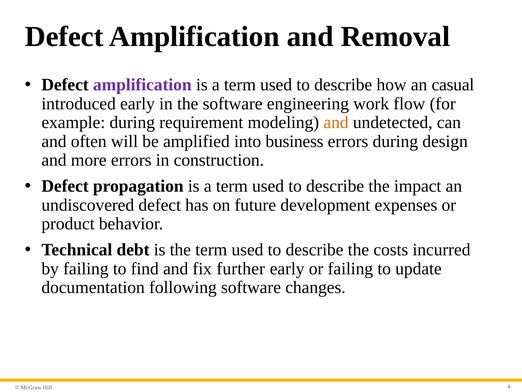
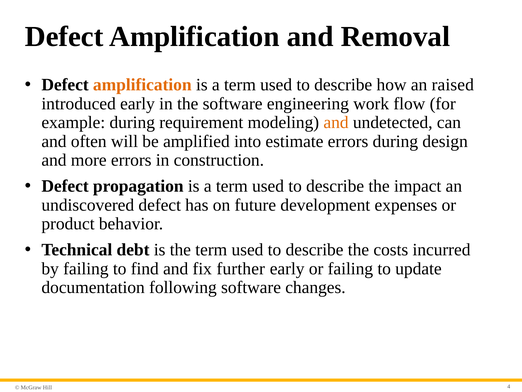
amplification colour: purple -> orange (142, 85)
casual: casual -> raised (453, 85)
business: business -> estimate (294, 141)
